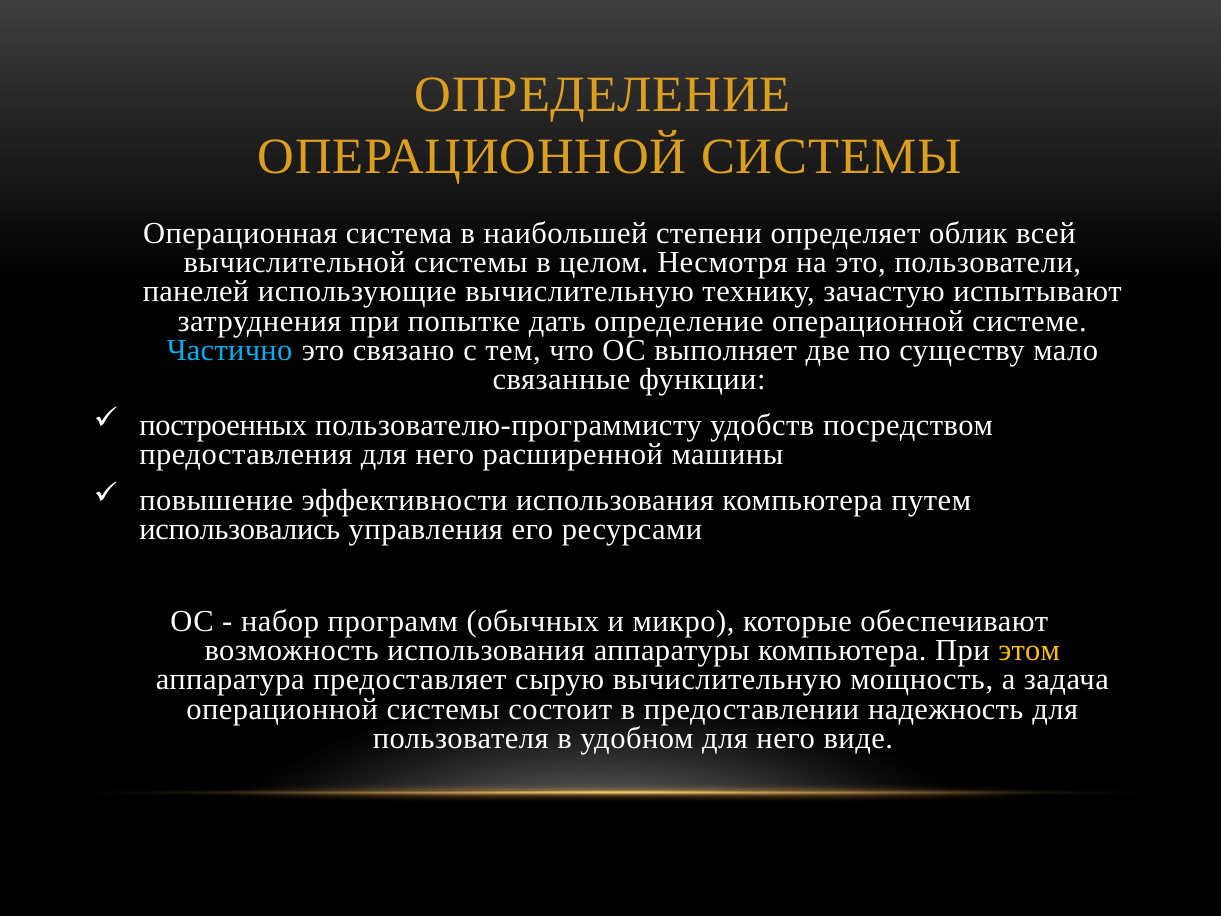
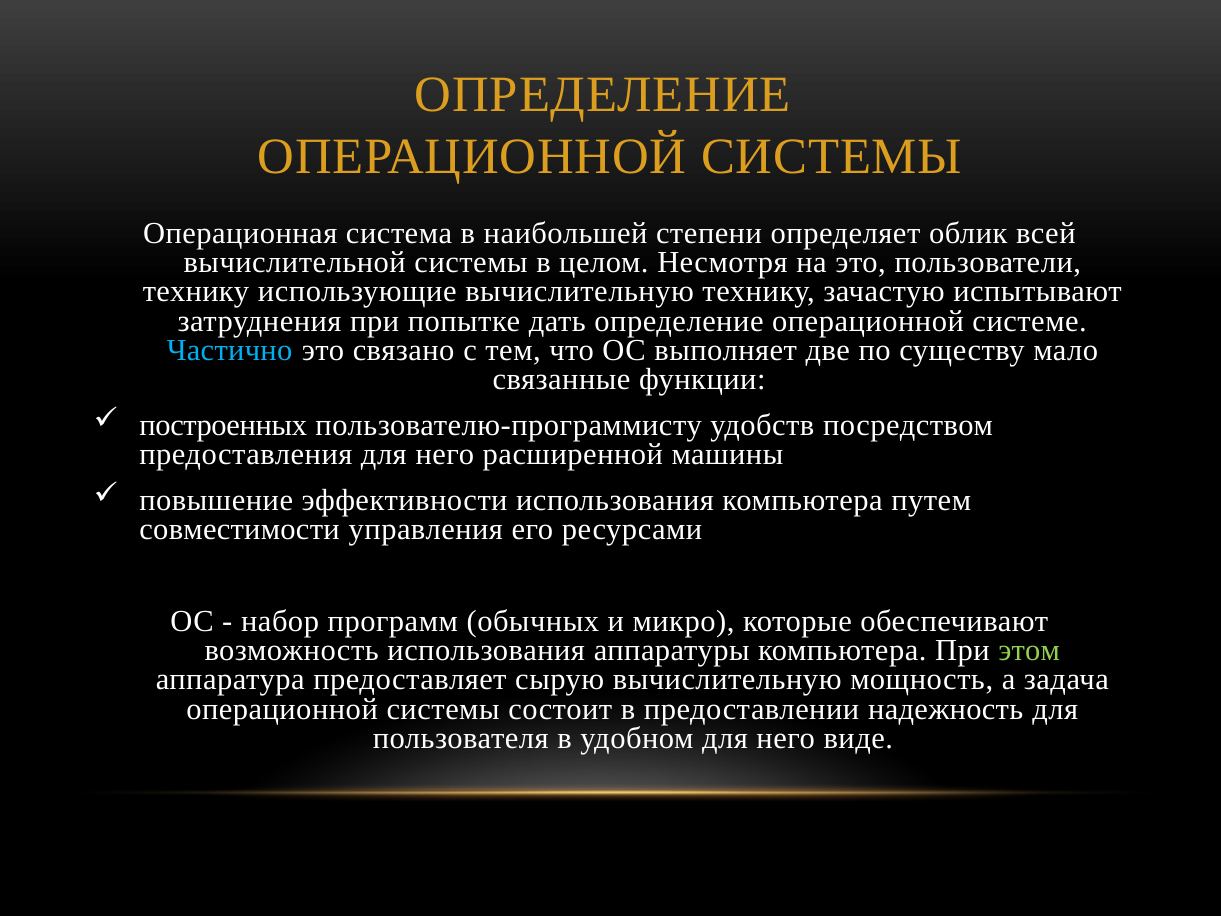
панелей: панелей -> технику (196, 292)
использовались: использовались -> совместимости (240, 530)
этом colour: yellow -> light green (1029, 650)
